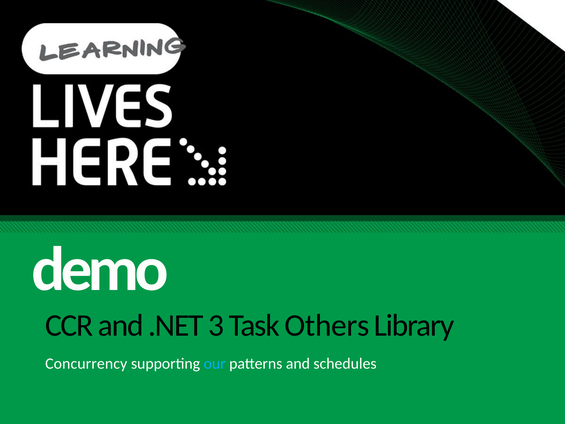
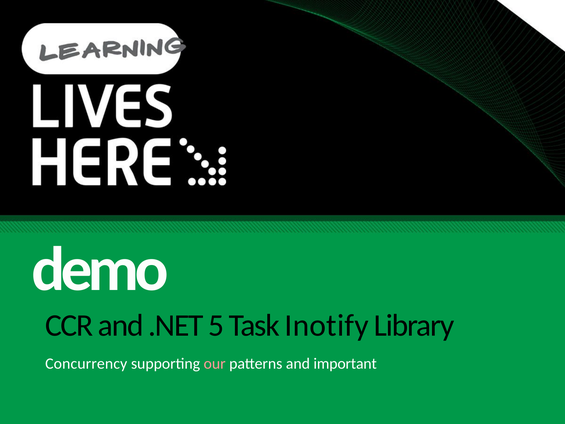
3: 3 -> 5 (216, 325)
Others: Others -> Inotify (327, 325)
our colour: light blue -> pink (215, 363)
schedules: schedules -> important (345, 363)
